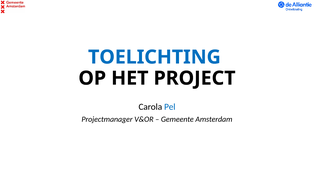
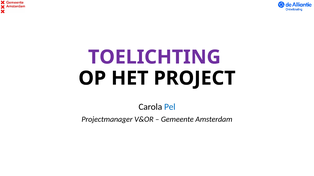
TOELICHTING colour: blue -> purple (154, 57)
